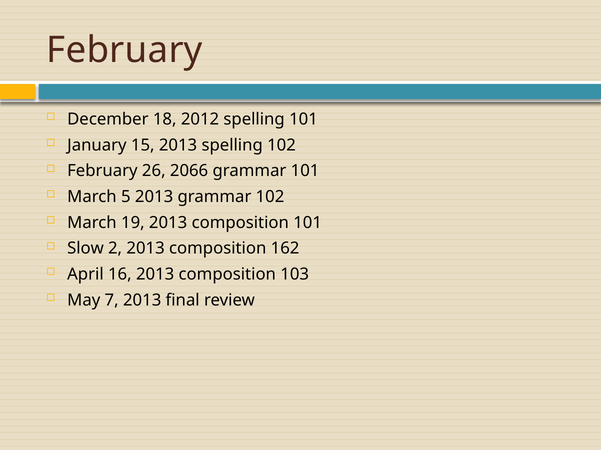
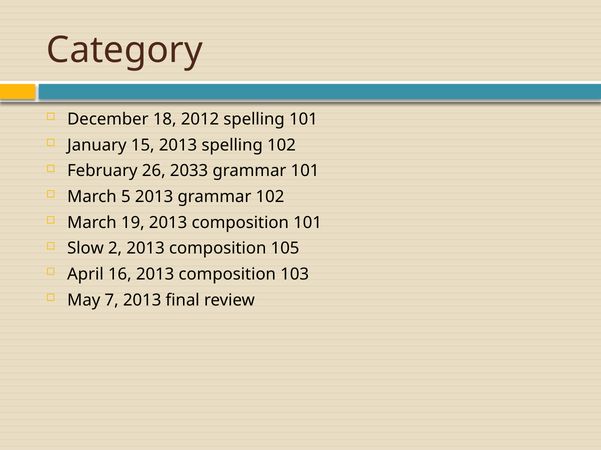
February: February -> Category (125, 50)
2066: 2066 -> 2033 (189, 171)
162: 162 -> 105 (285, 249)
